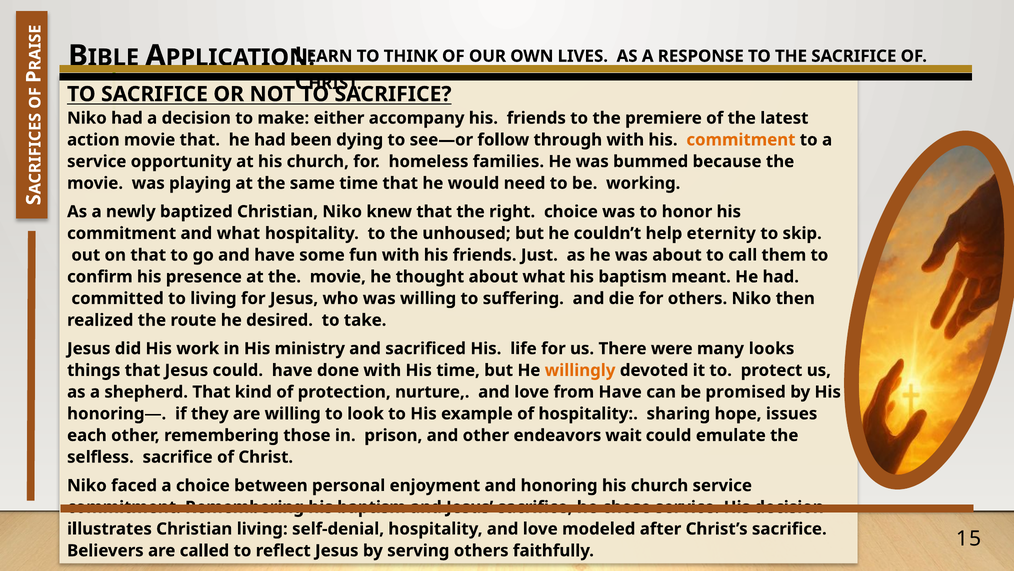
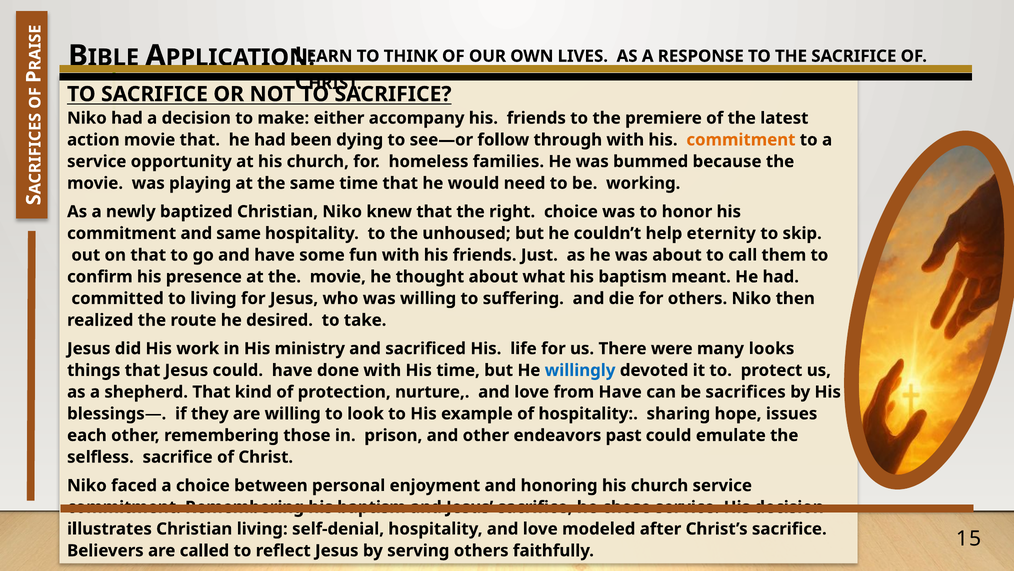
and what: what -> same (239, 233)
willingly colour: orange -> blue (580, 370)
promised: promised -> sacrifices (746, 392)
honoring—: honoring— -> blessings— (117, 413)
wait: wait -> past (624, 435)
